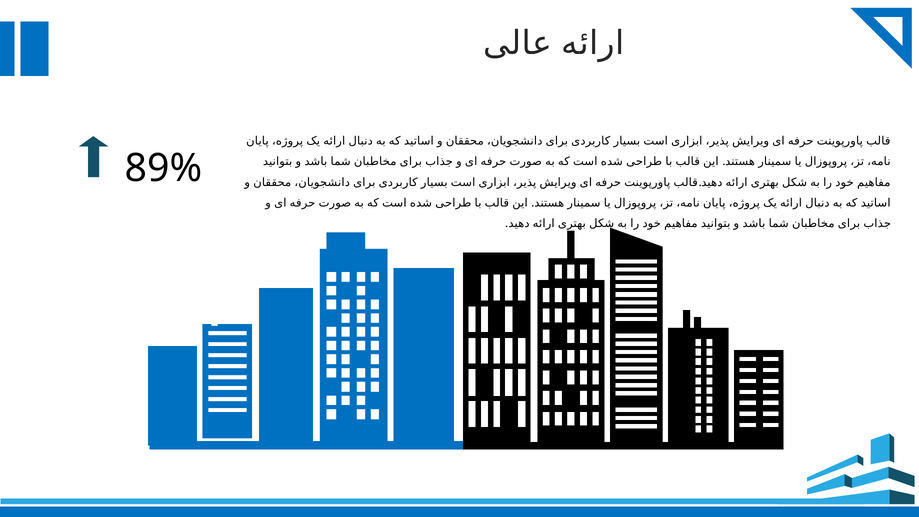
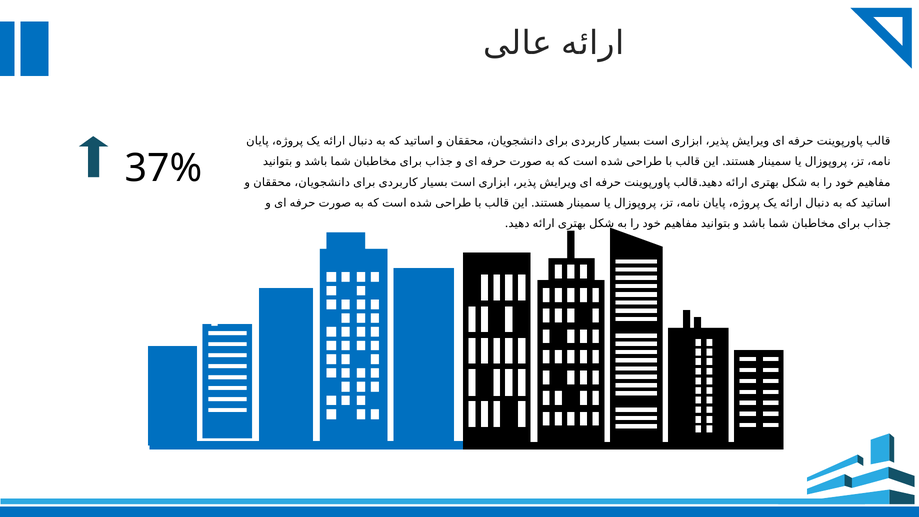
89%: 89% -> 37% (164, 169)
